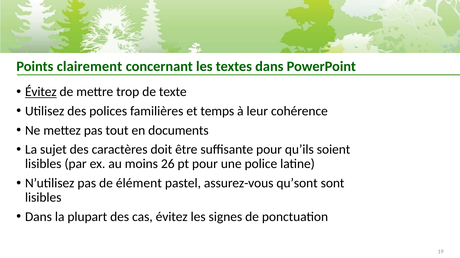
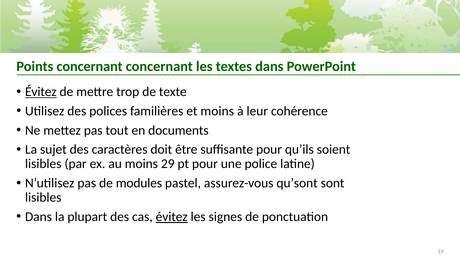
Points clairement: clairement -> concernant (90, 67)
et temps: temps -> moins (217, 111)
26: 26 -> 29 (168, 164)
élément: élément -> modules (139, 184)
évitez underline: none -> present (172, 217)
